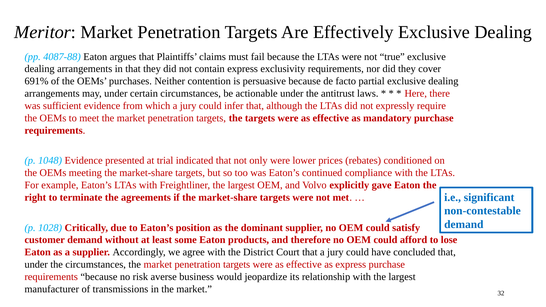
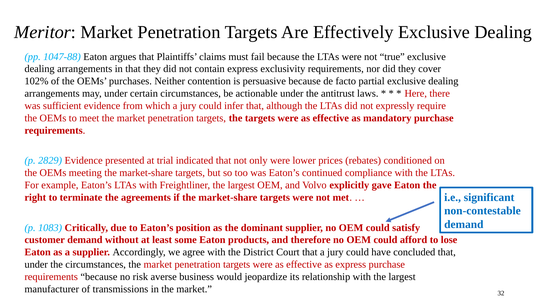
4087-88: 4087-88 -> 1047-88 (62, 57)
691%: 691% -> 102% (37, 81)
1048: 1048 -> 2829 (50, 161)
1028: 1028 -> 1083 (50, 228)
